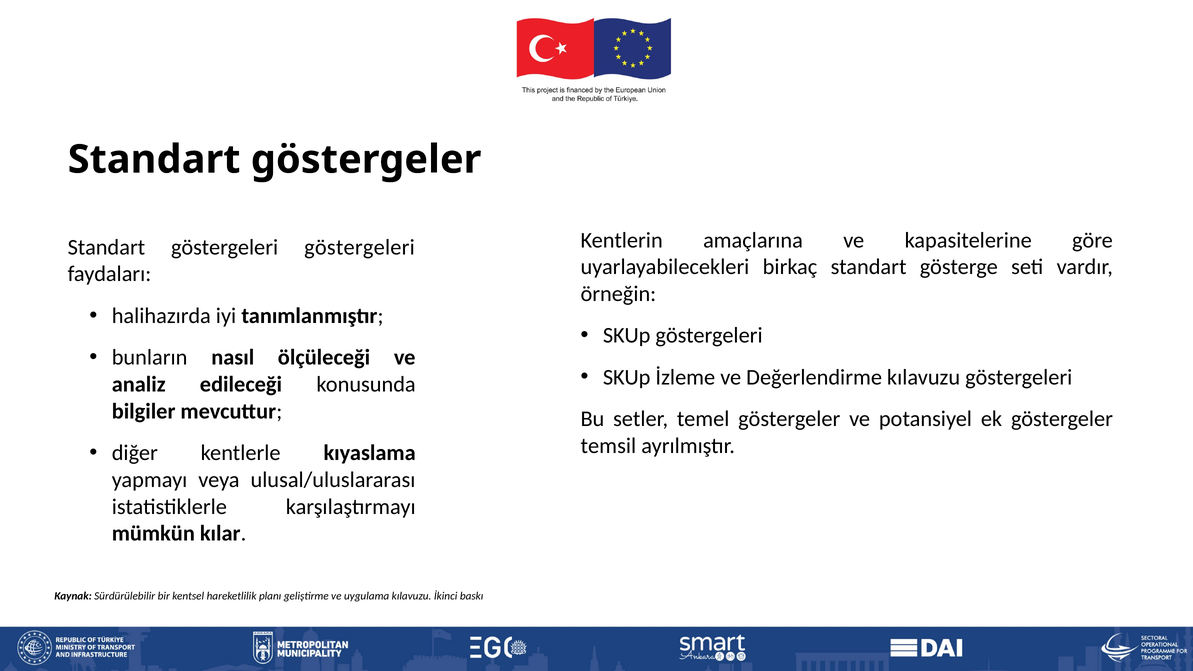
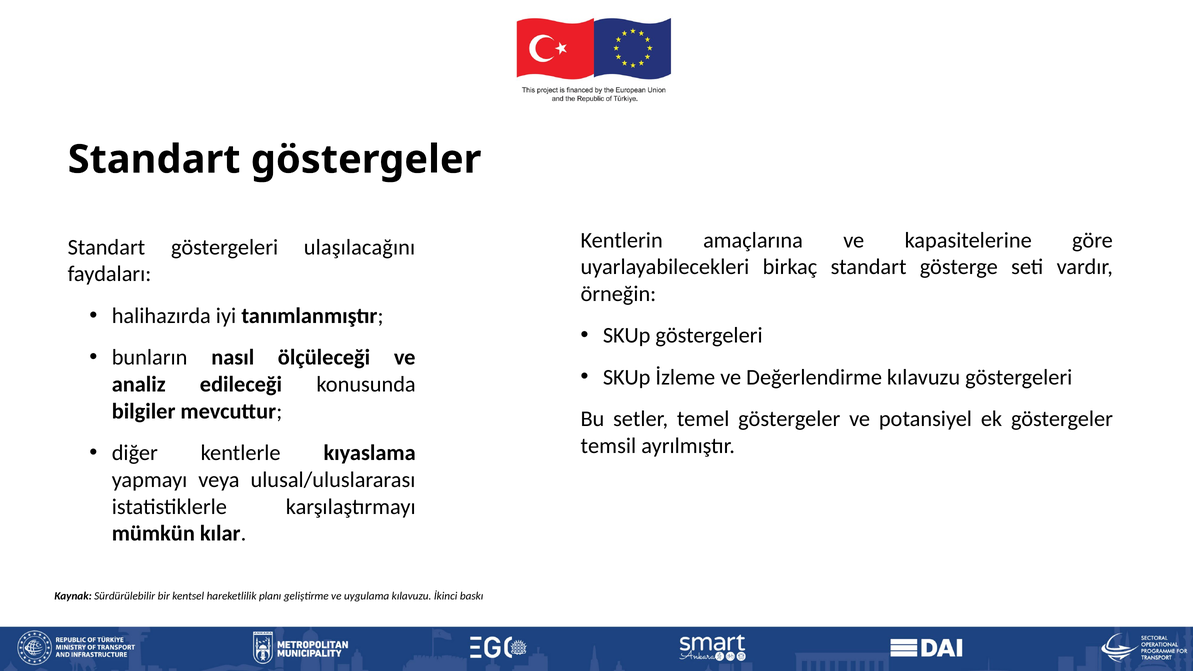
göstergeleri göstergeleri: göstergeleri -> ulaşılacağını (360, 247)
